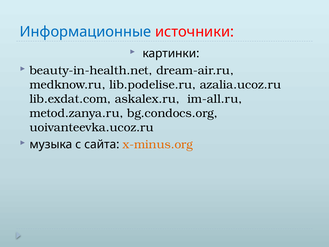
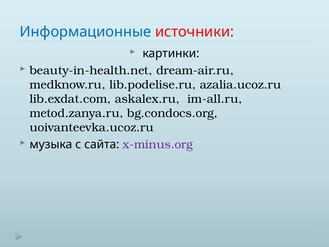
x-minus.org colour: orange -> purple (158, 144)
